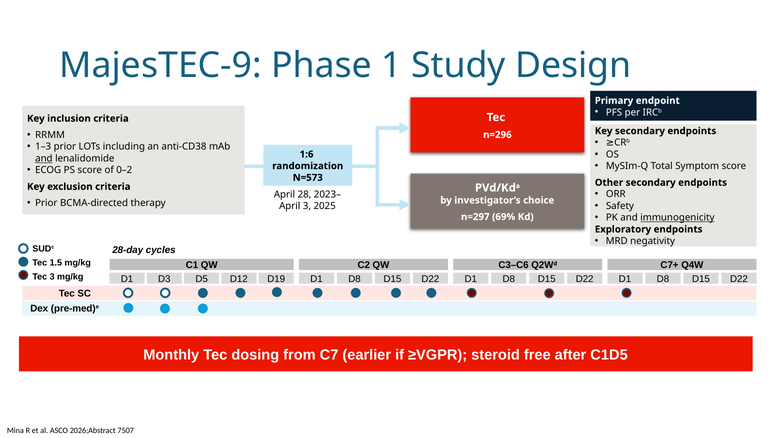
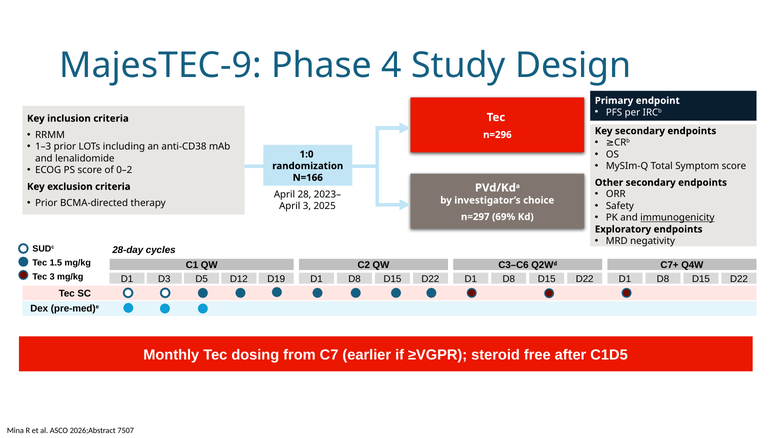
1: 1 -> 4 (392, 65)
1:6: 1:6 -> 1:0 (307, 154)
and underline: present -> none (44, 158)
N=573: N=573 -> N=166 (308, 178)
